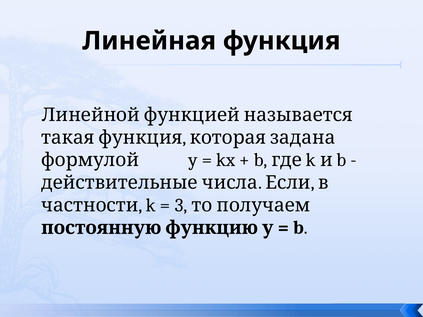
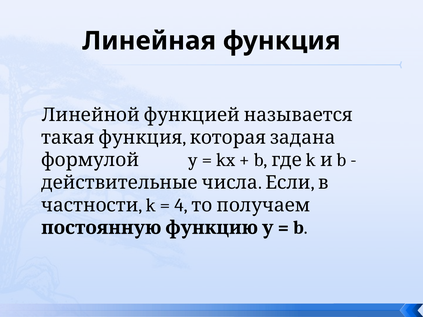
3: 3 -> 4 (181, 205)
